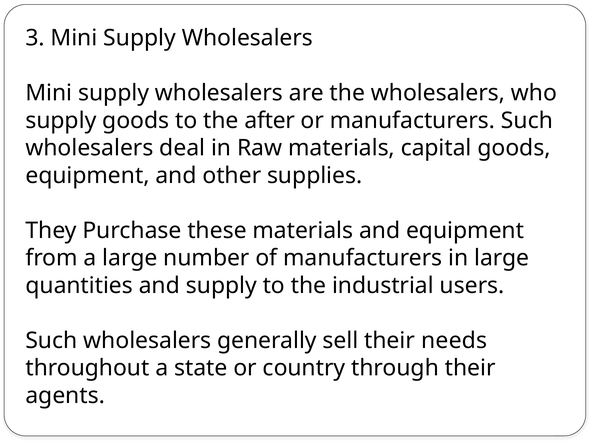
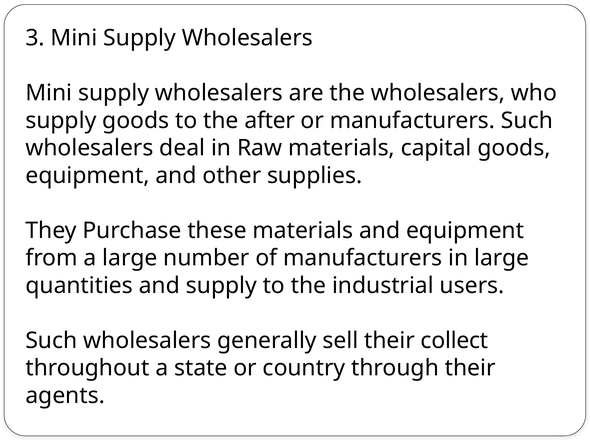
needs: needs -> collect (454, 341)
